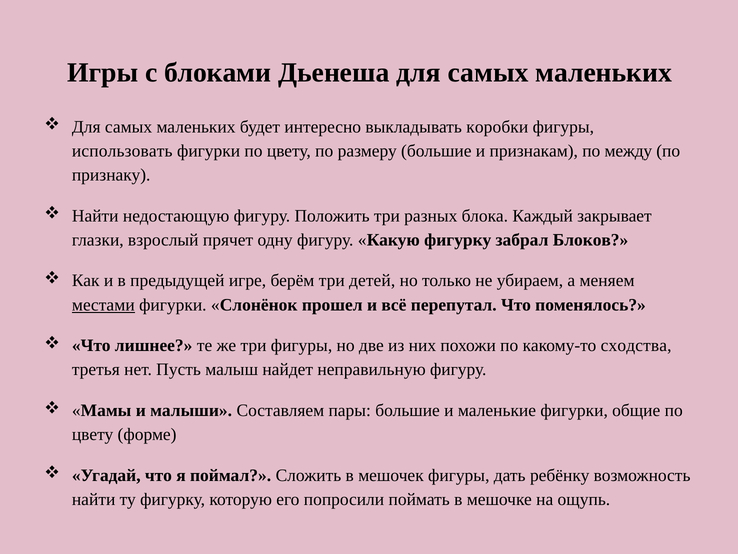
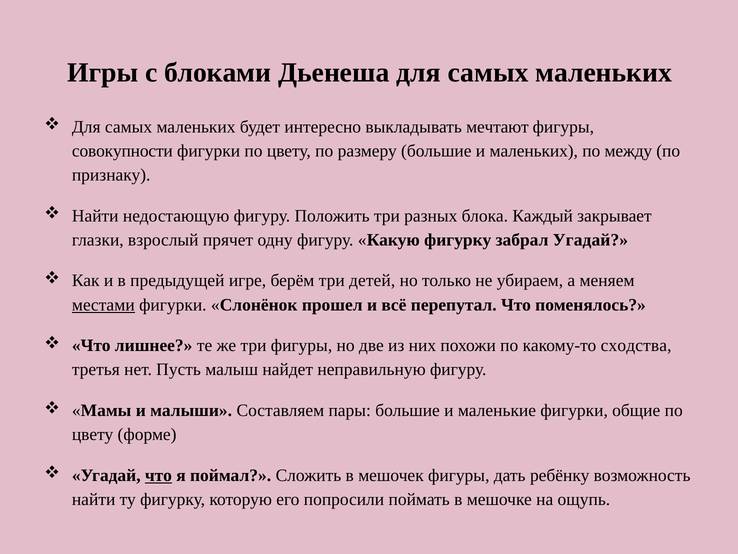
коробки: коробки -> мечтают (497, 127)
использовать: использовать -> совокупности (122, 151)
и признакам: признакам -> маленьких (534, 151)
забрал Блоков: Блоков -> Угадай (590, 240)
что underline: none -> present (158, 475)
